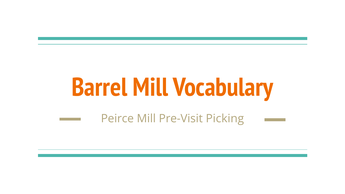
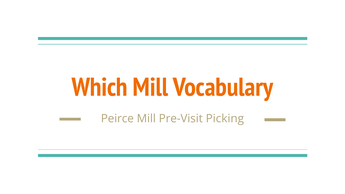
Barrel: Barrel -> Which (100, 87)
